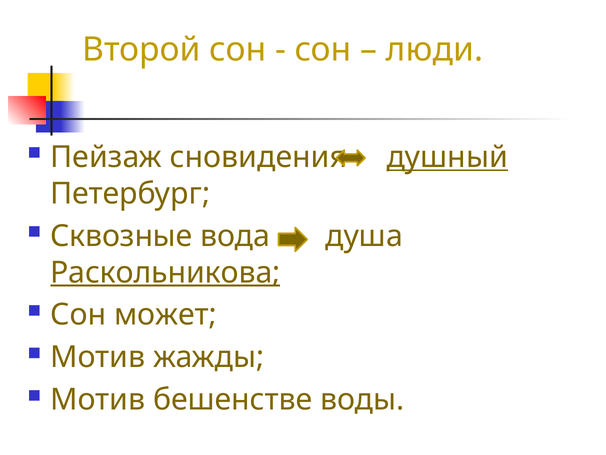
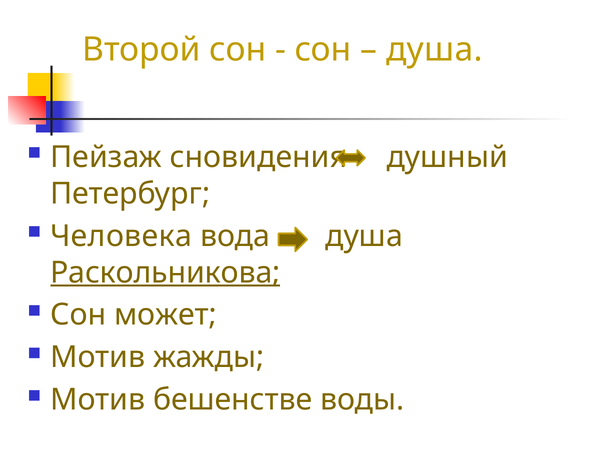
люди: люди -> душа (434, 50)
душный underline: present -> none (447, 157)
Сквозные: Сквозные -> Человека (121, 236)
